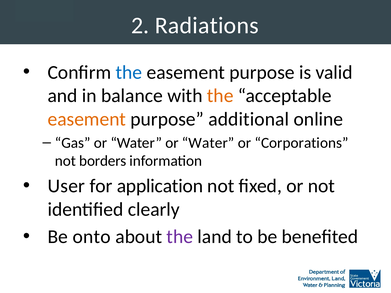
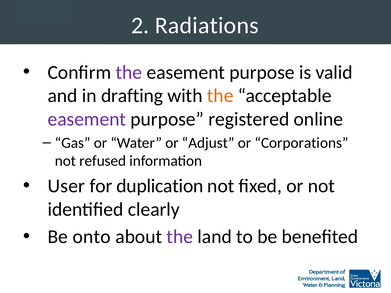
the colour: blue -> purple (129, 72)
balance: balance -> drafting (132, 96)
easement colour: orange -> purple (87, 119)
additional: additional -> registered (249, 119)
Water or Water: Water -> Adjust (208, 143)
borders: borders -> refused (103, 161)
application: application -> duplication (160, 186)
